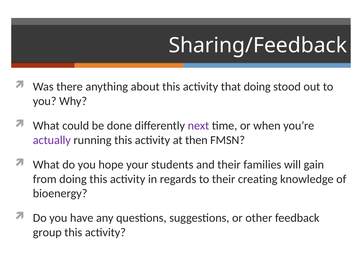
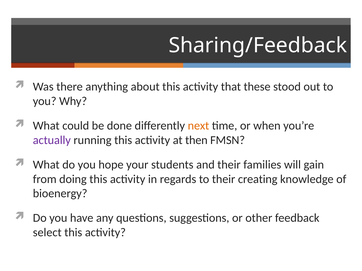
that doing: doing -> these (257, 87)
next colour: purple -> orange (198, 126)
group: group -> select (47, 233)
